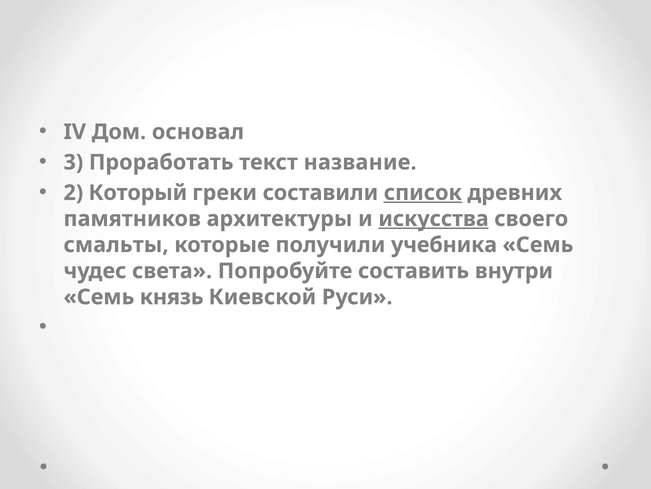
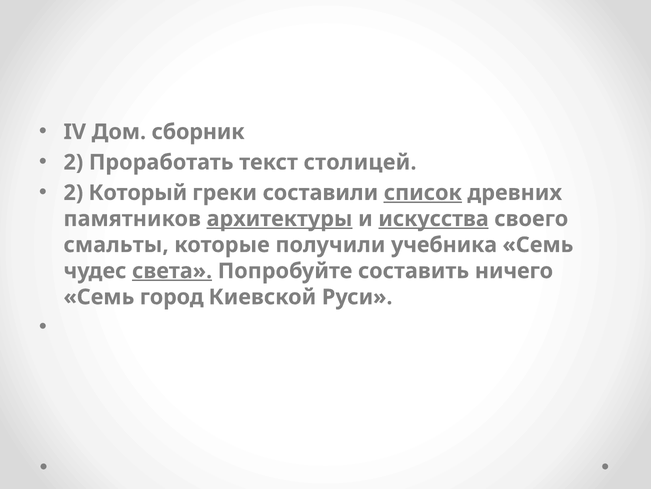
основал: основал -> сборник (198, 132)
3: 3 -> 2 (73, 162)
название: название -> столицей (360, 162)
архитектуры underline: none -> present (280, 219)
света underline: none -> present (172, 271)
внутри: внутри -> ничего (514, 271)
князь: князь -> город (172, 297)
